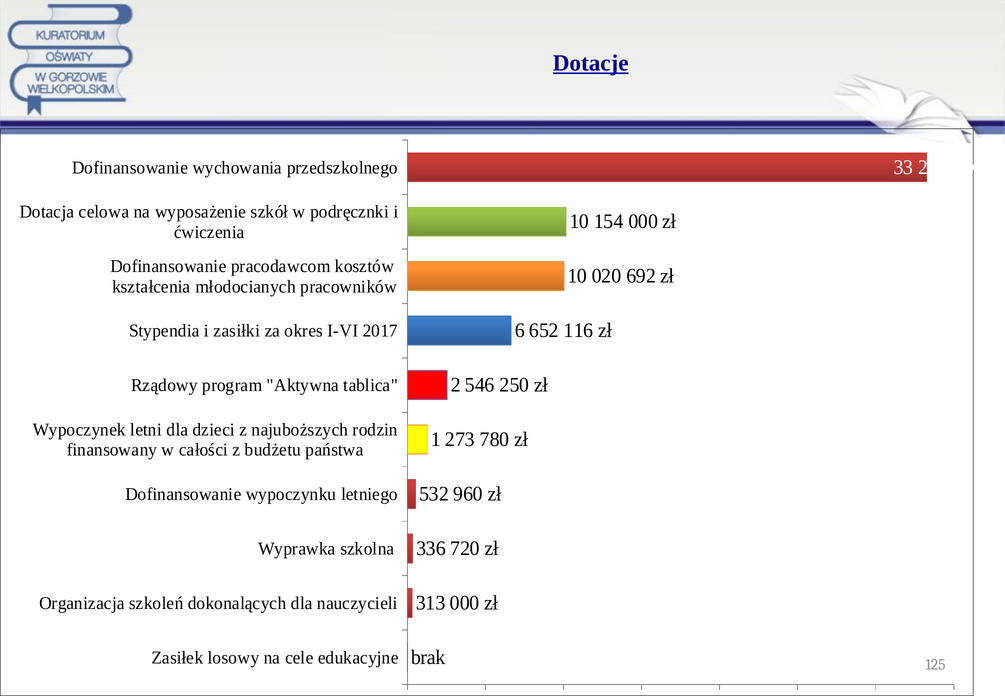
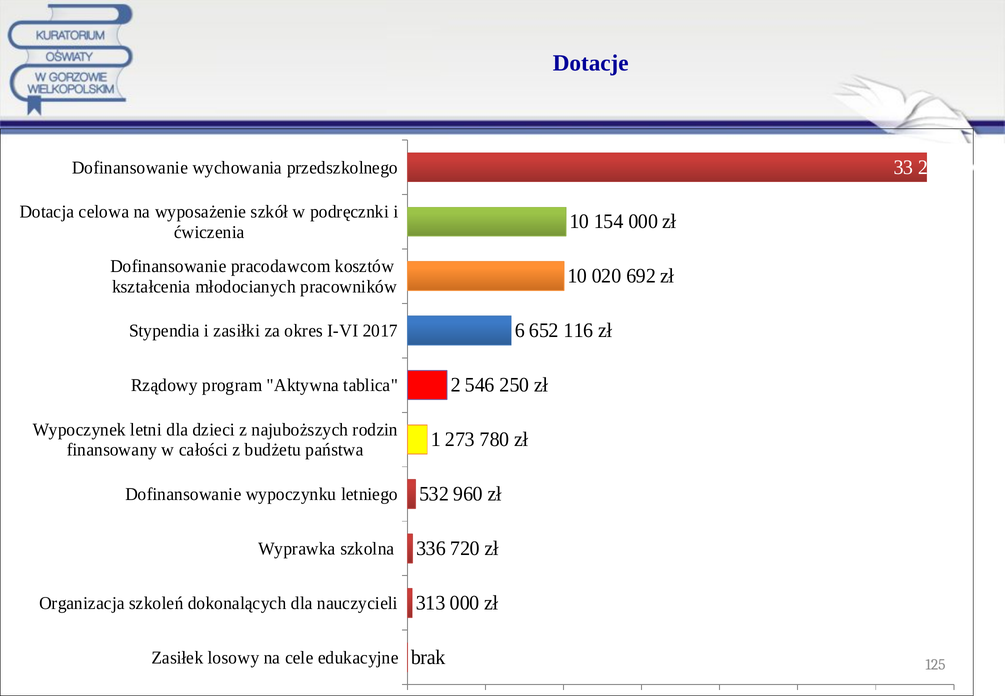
Dotacje underline: present -> none (591, 63)
